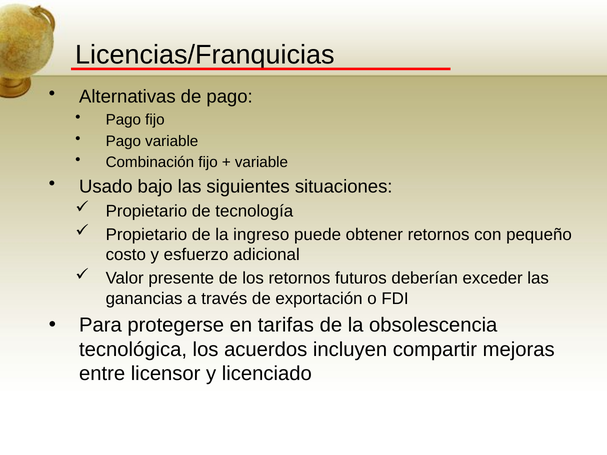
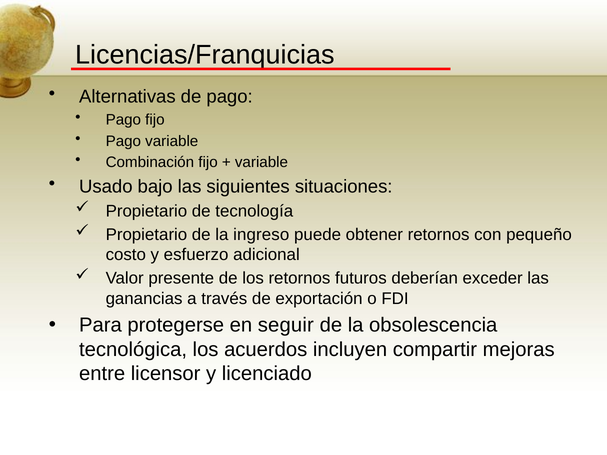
tarifas: tarifas -> seguir (286, 325)
